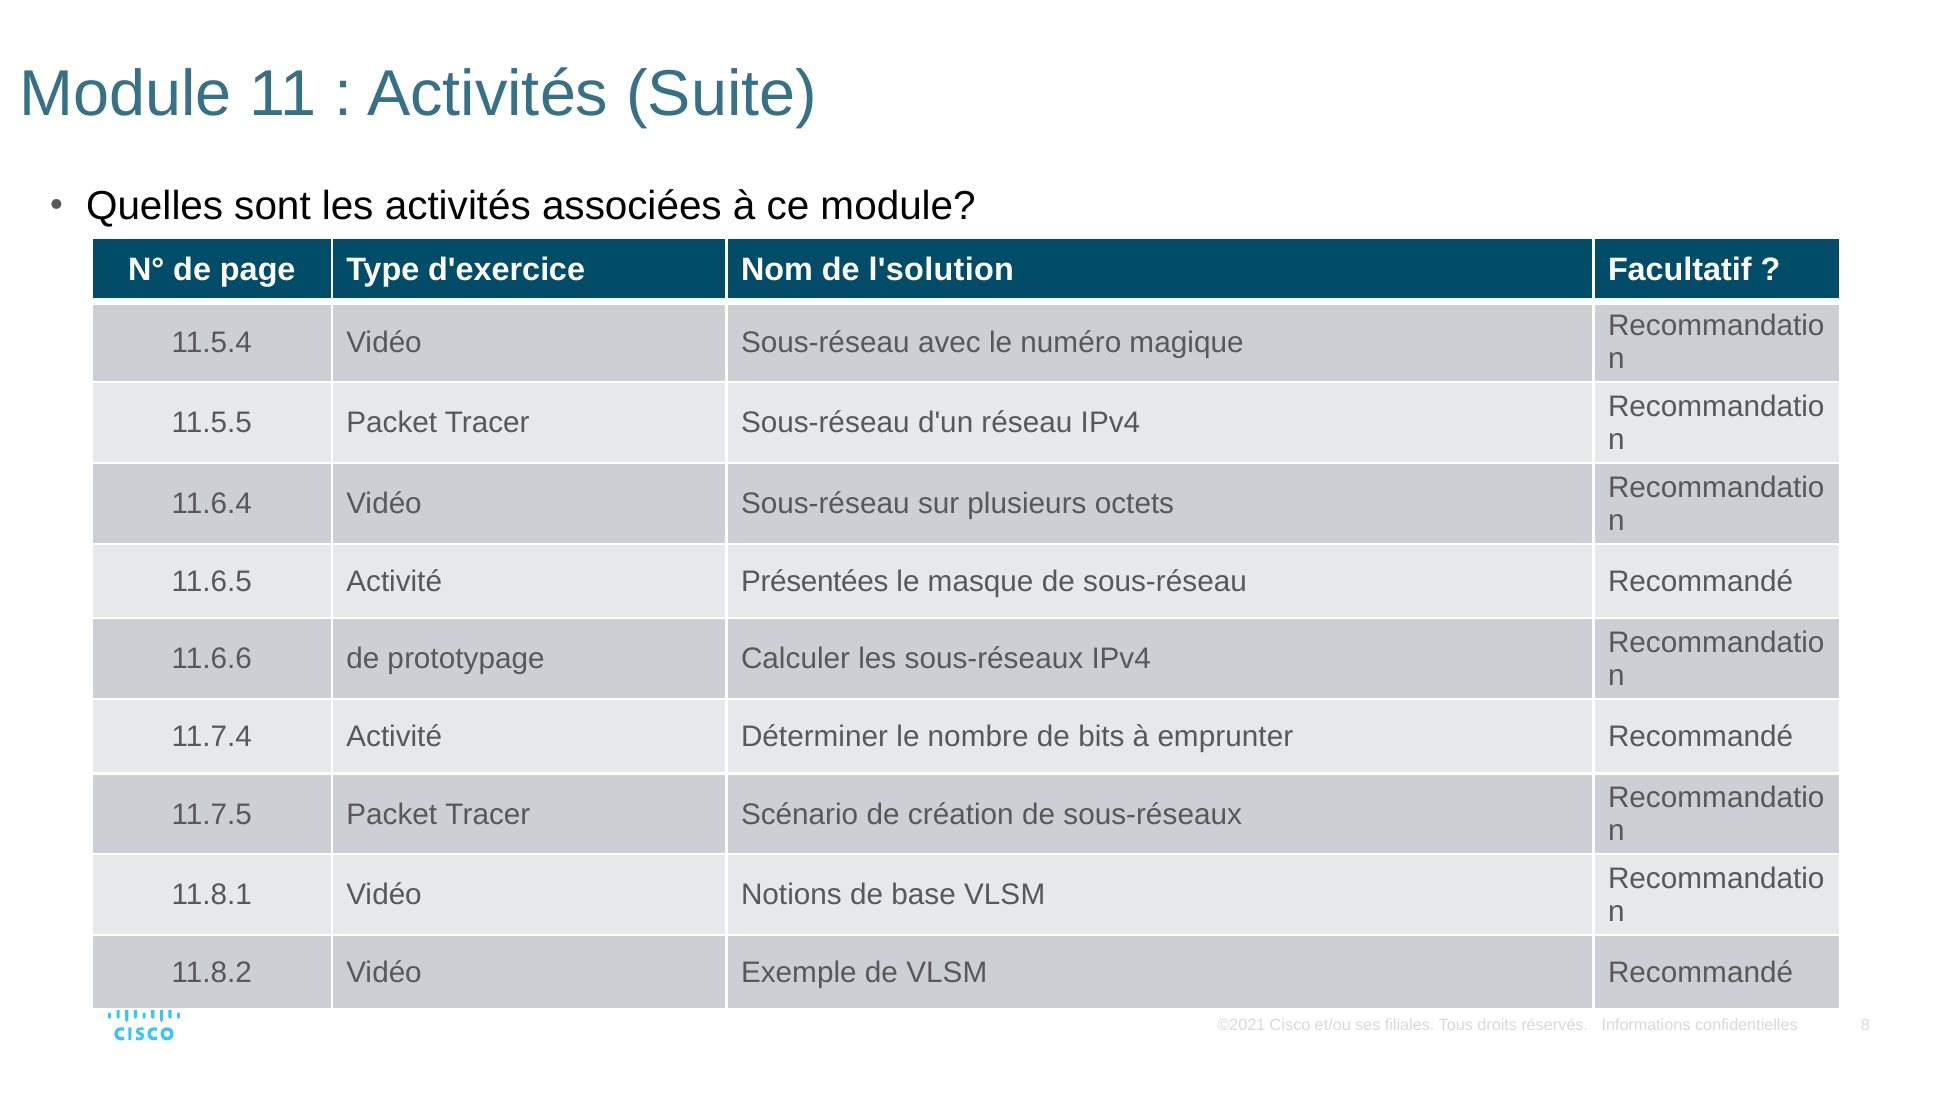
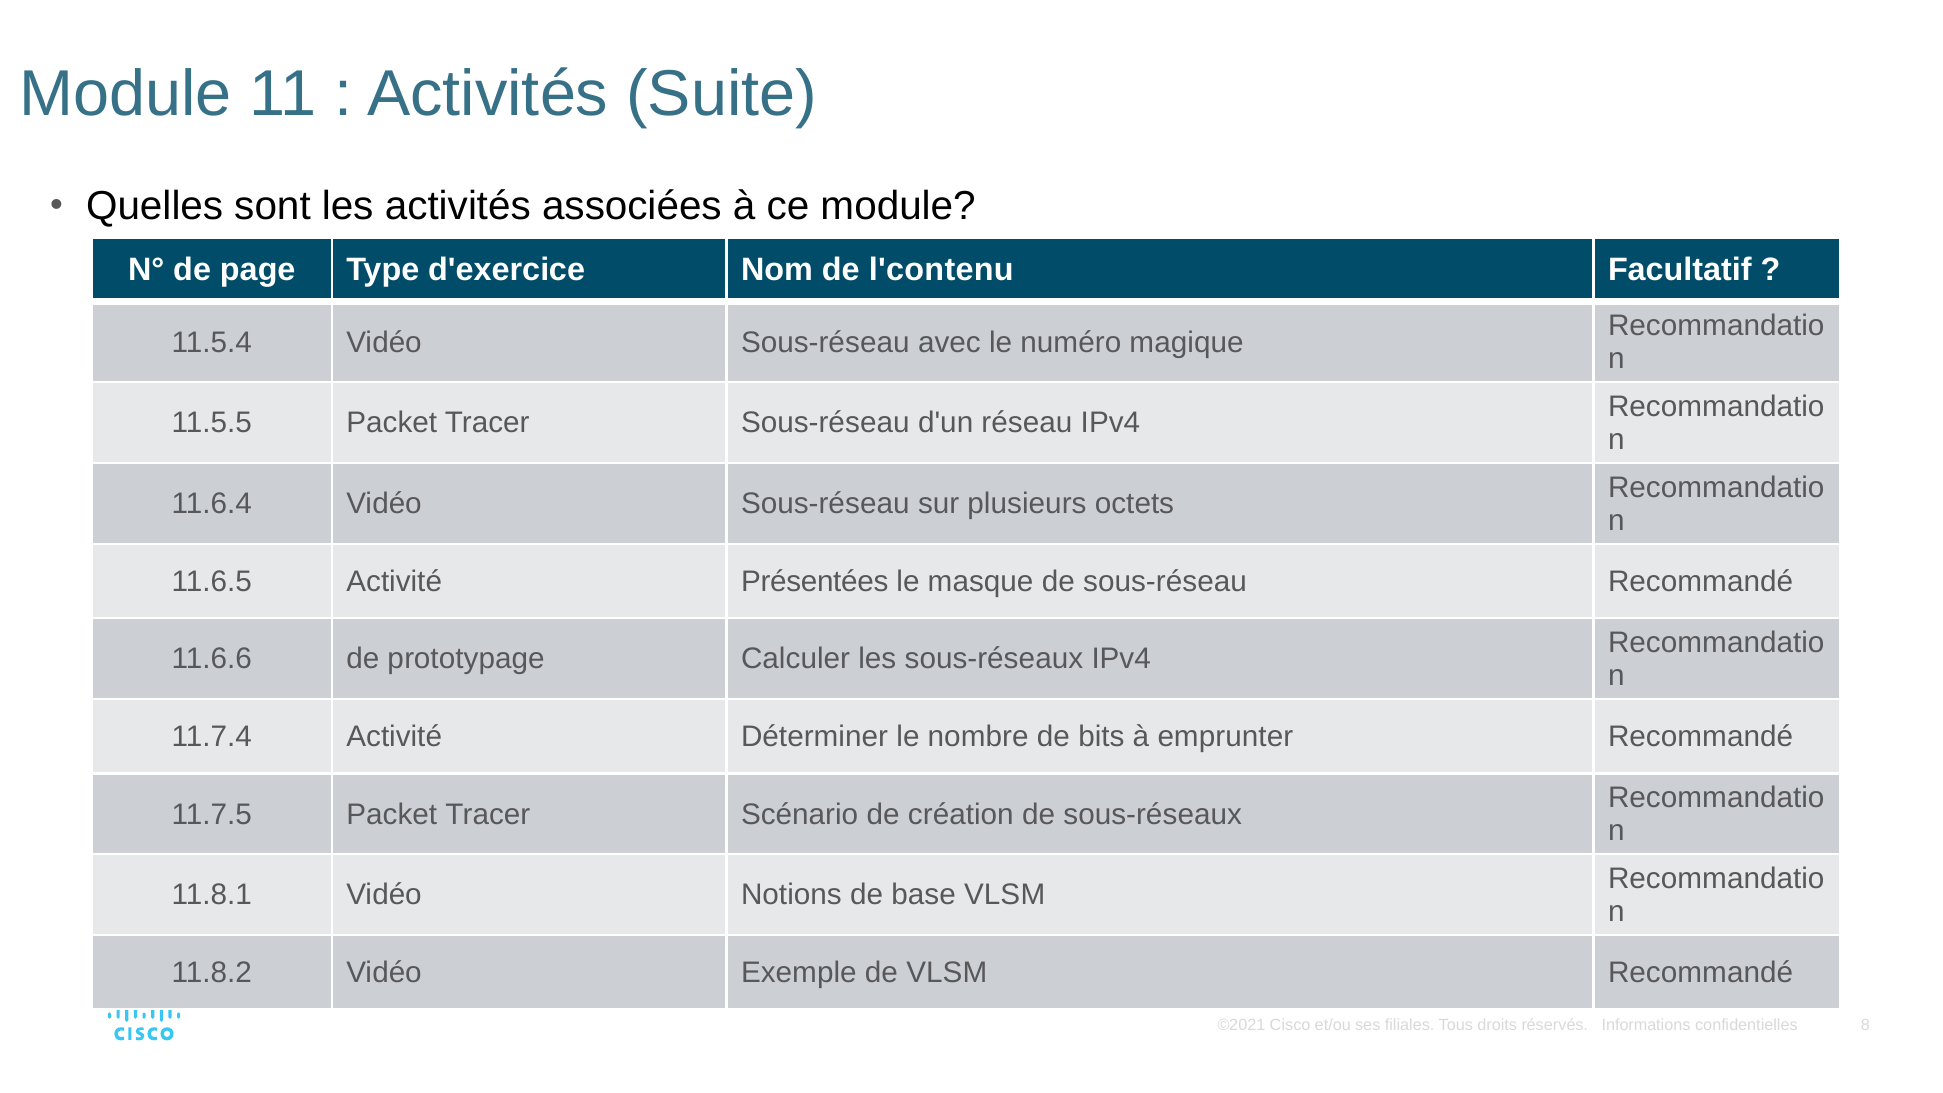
l'solution: l'solution -> l'contenu (941, 270)
